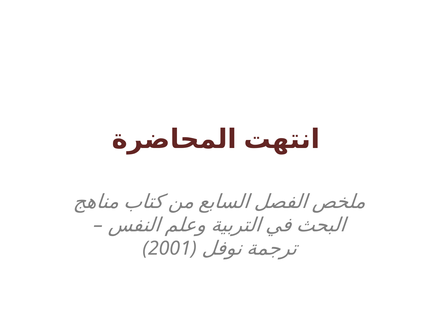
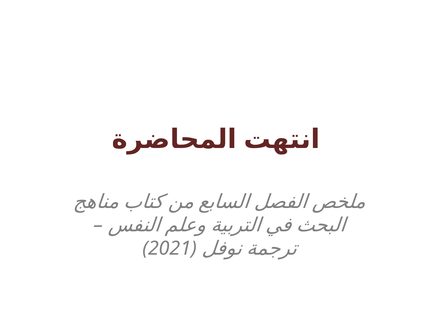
2001: 2001 -> 2021 (170, 249)
